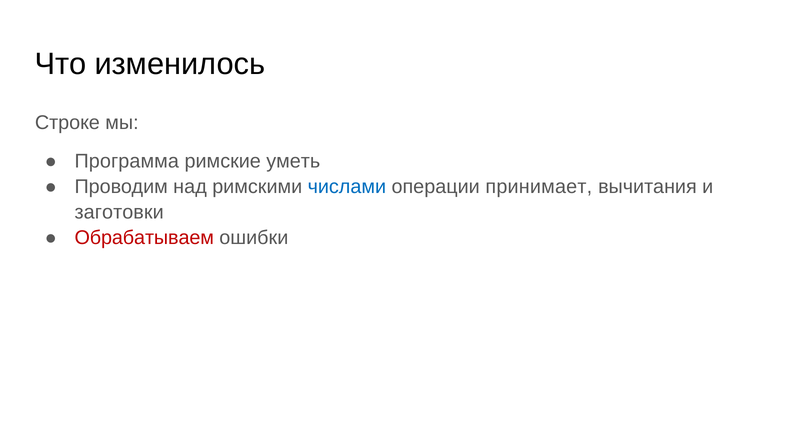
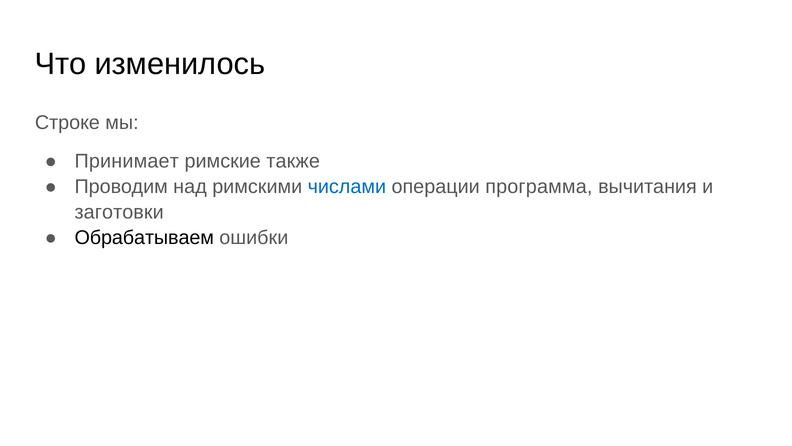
Программа: Программа -> Принимает (127, 161)
уметь: уметь -> также (293, 161)
принимает: принимает -> программа (539, 187)
Обрабатываем colour: red -> black (144, 238)
